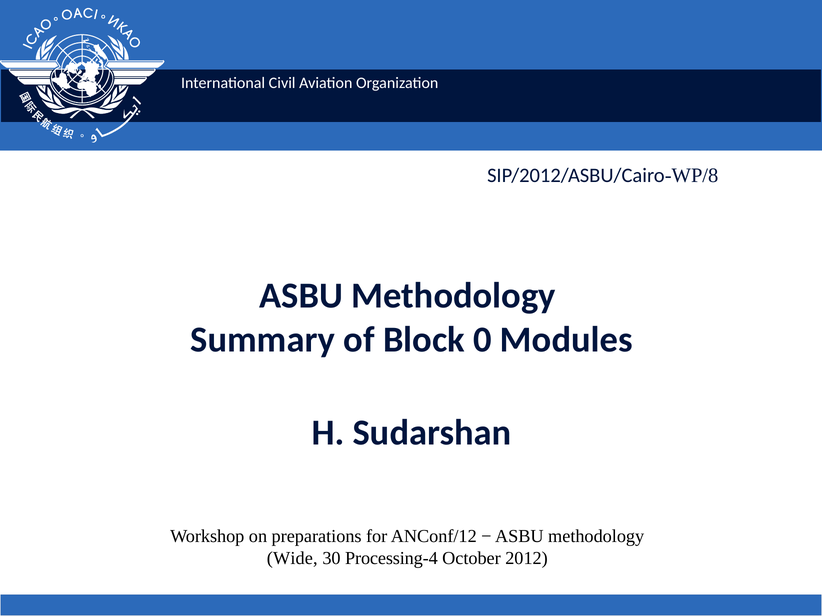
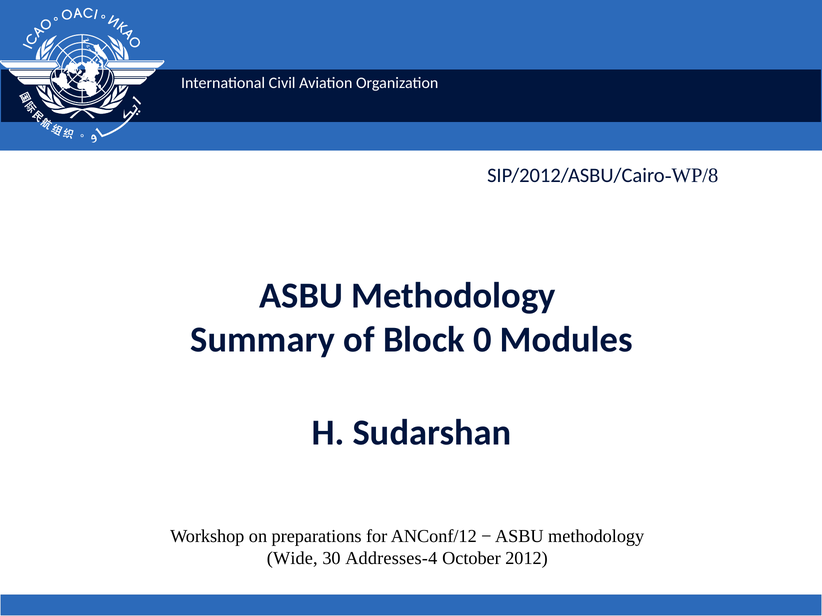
Processing-4: Processing-4 -> Addresses-4 (391, 559)
